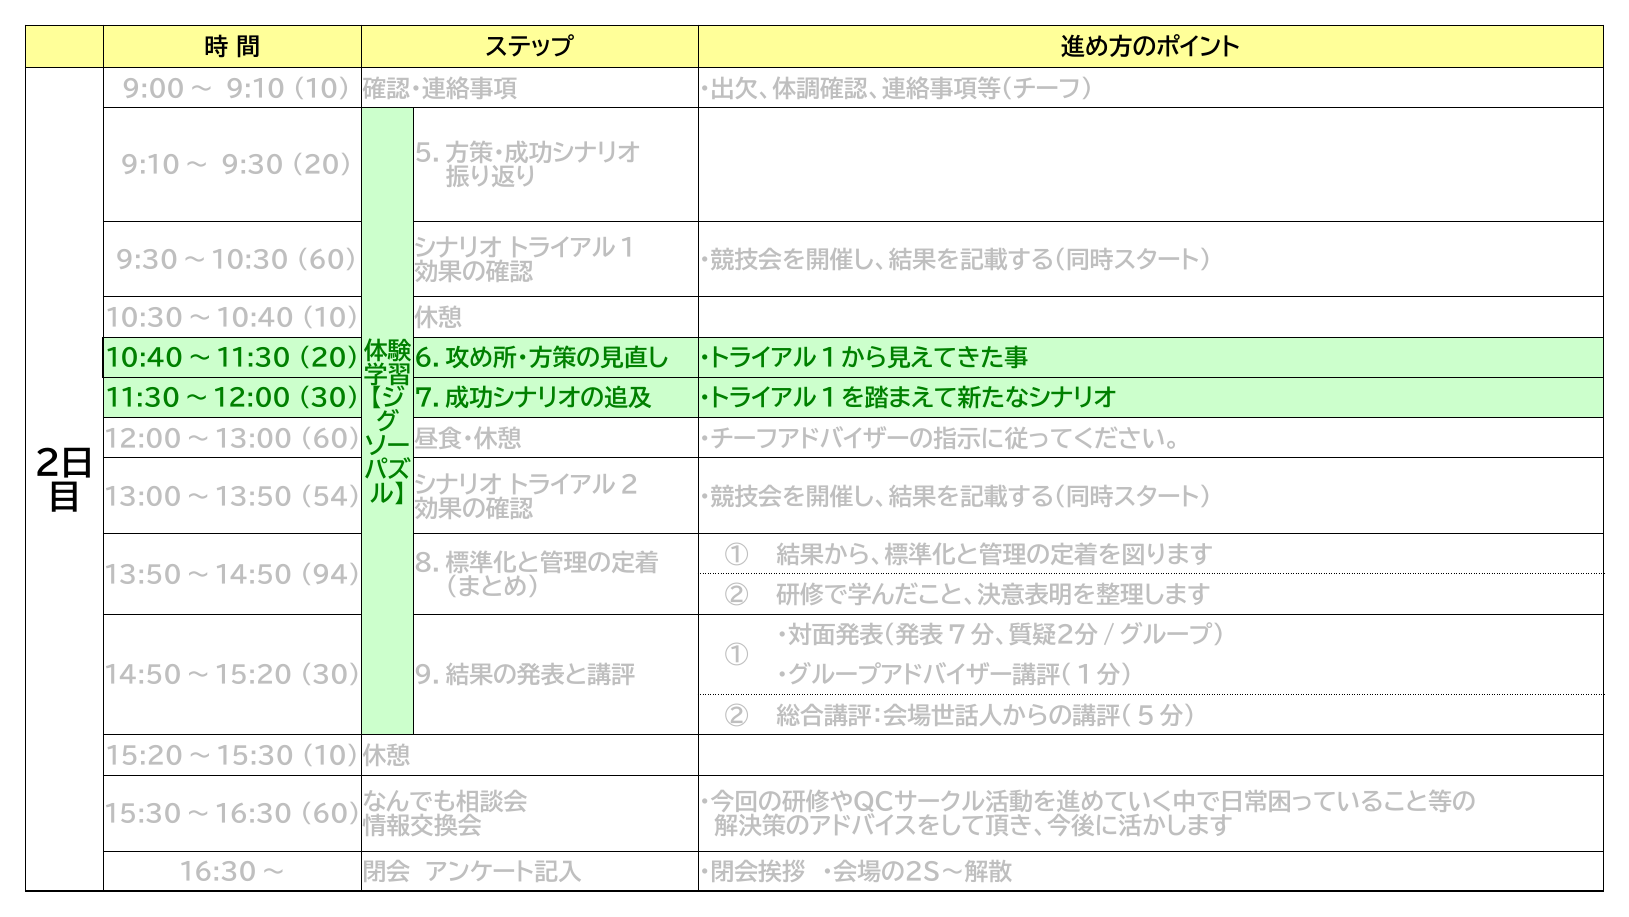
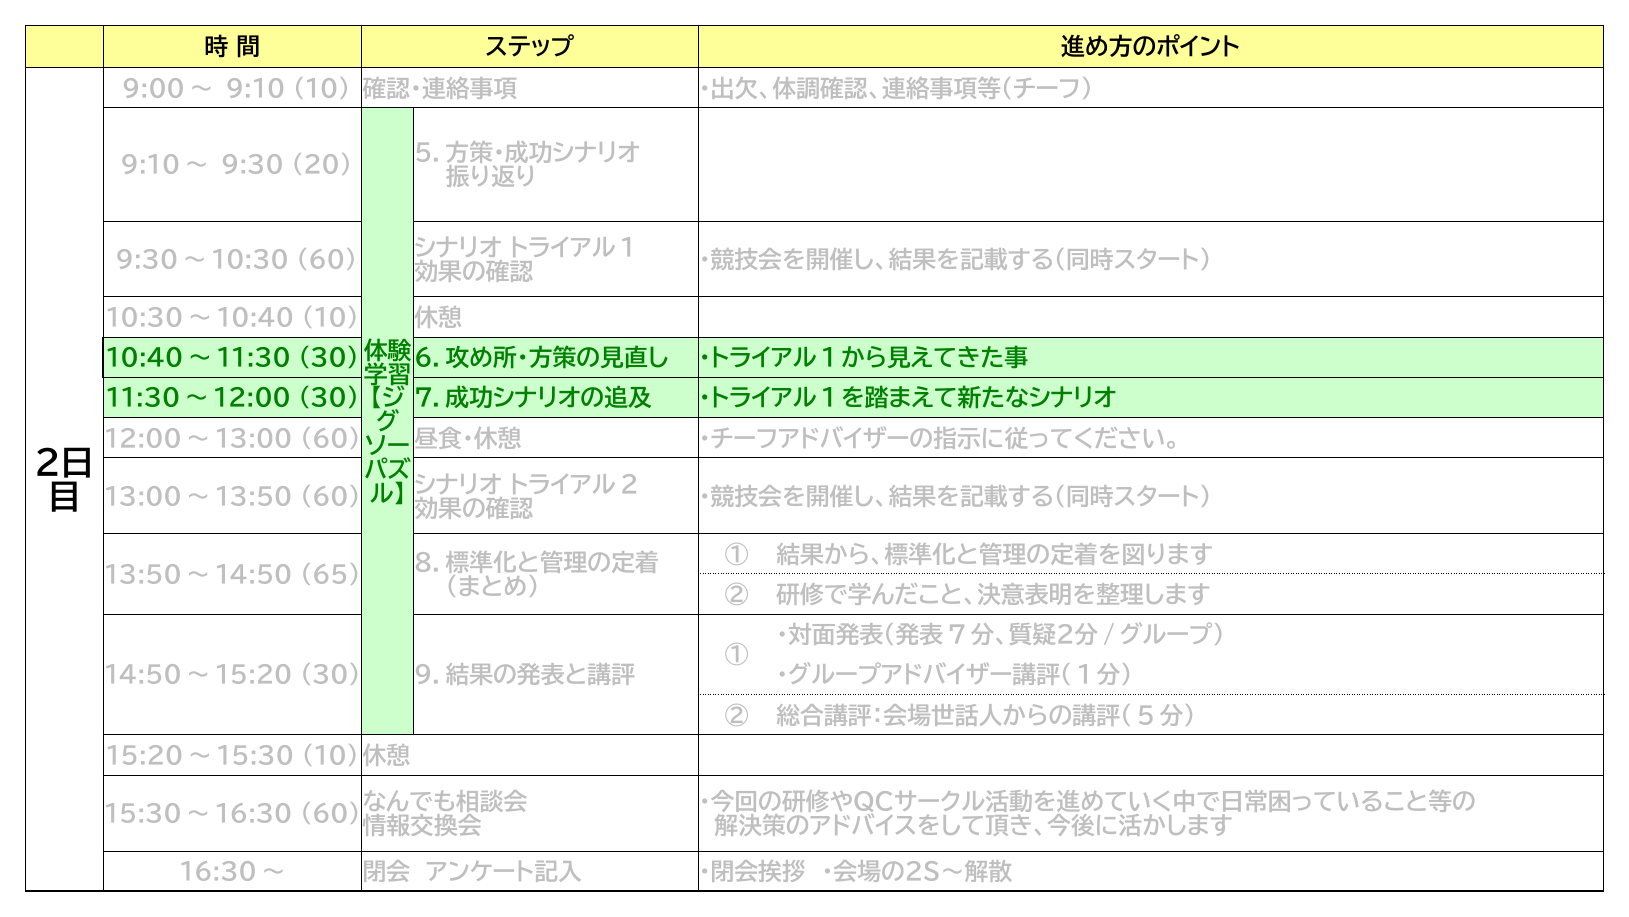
10:40～11:30 20: 20 -> 30 (329, 359)
13:00～13:50 54: 54 -> 60 (330, 497)
94: 94 -> 65 (330, 575)
